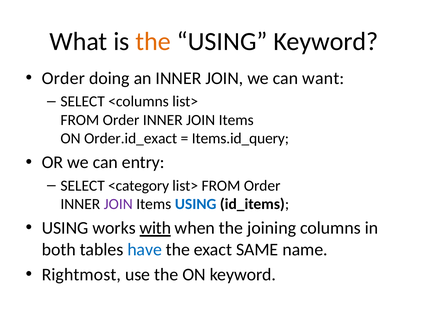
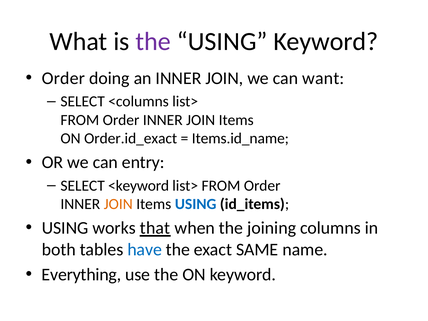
the colour: orange -> purple (153, 41)
Items.id_query: Items.id_query -> Items.id_name (240, 139)
<category: <category -> <keyword (139, 186)
JOIN colour: purple -> orange (118, 204)
with: with -> that (155, 228)
Rightmost: Rightmost -> Everything (81, 275)
